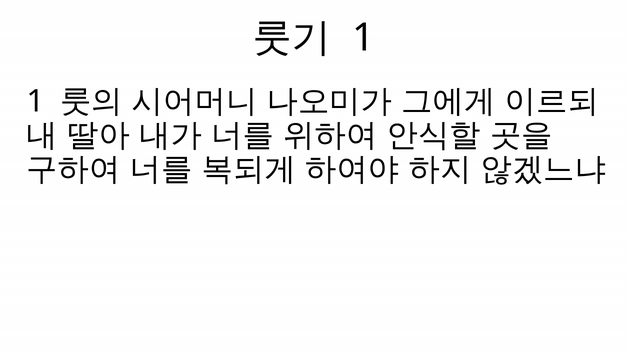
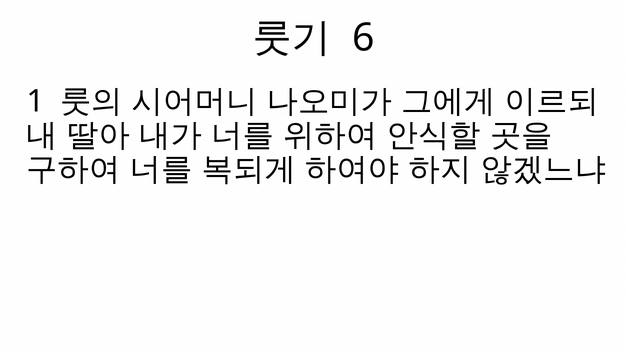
1: 1 -> 6 (363, 38)
